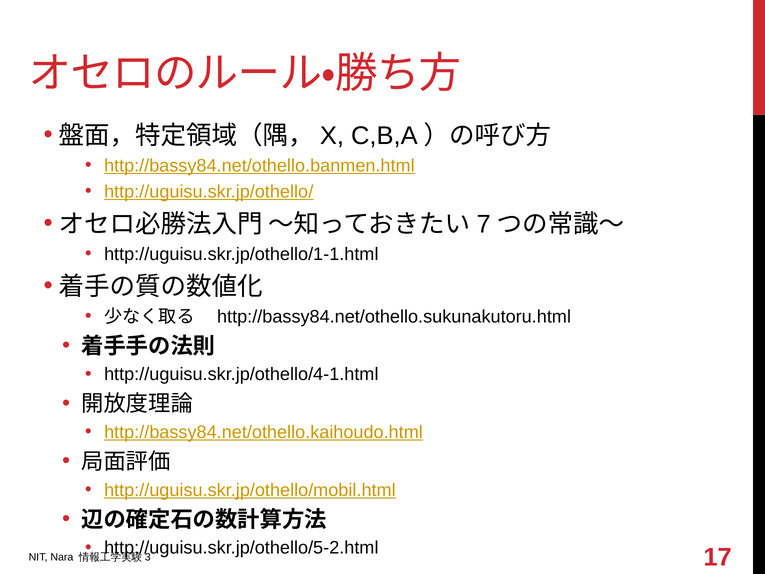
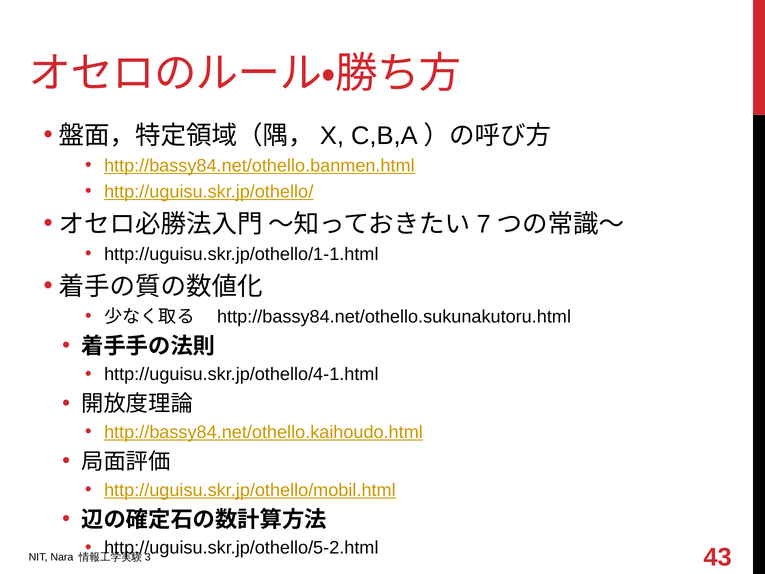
17: 17 -> 43 (718, 557)
